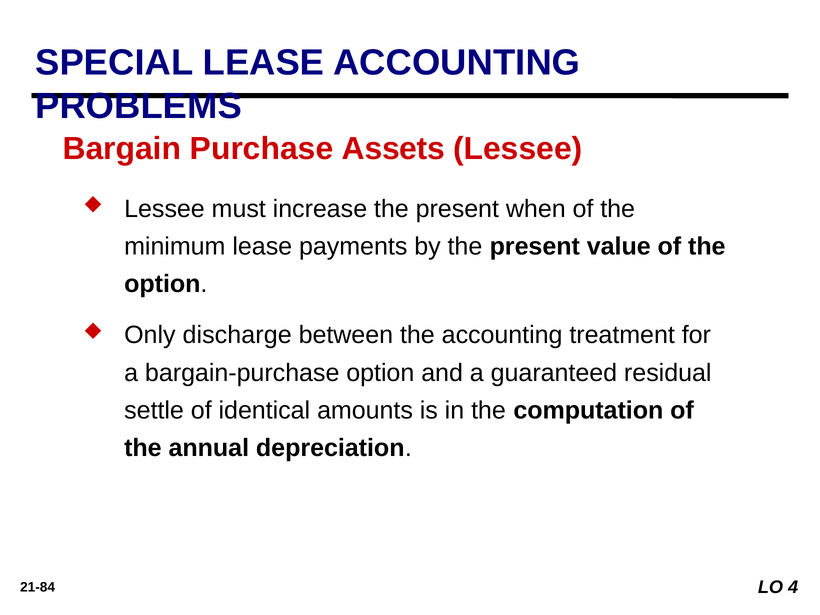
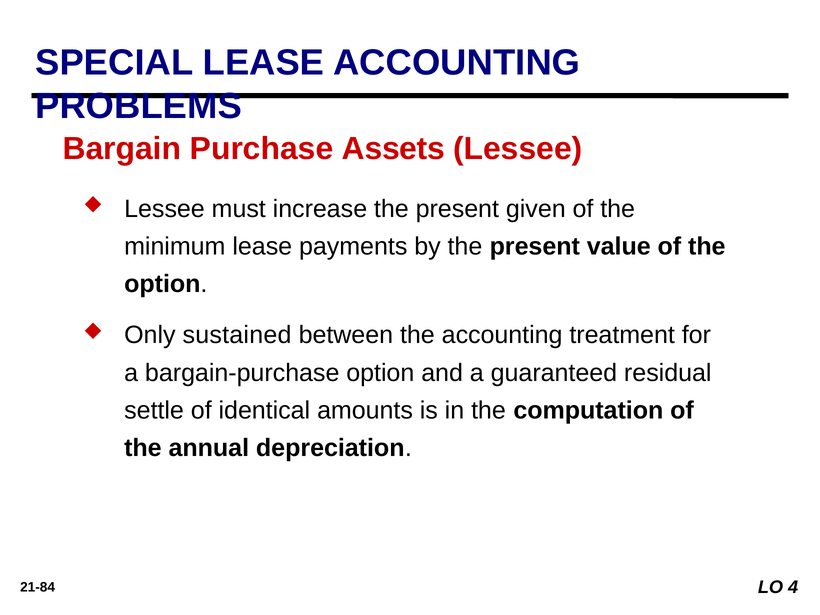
when: when -> given (536, 209)
discharge: discharge -> sustained (237, 335)
